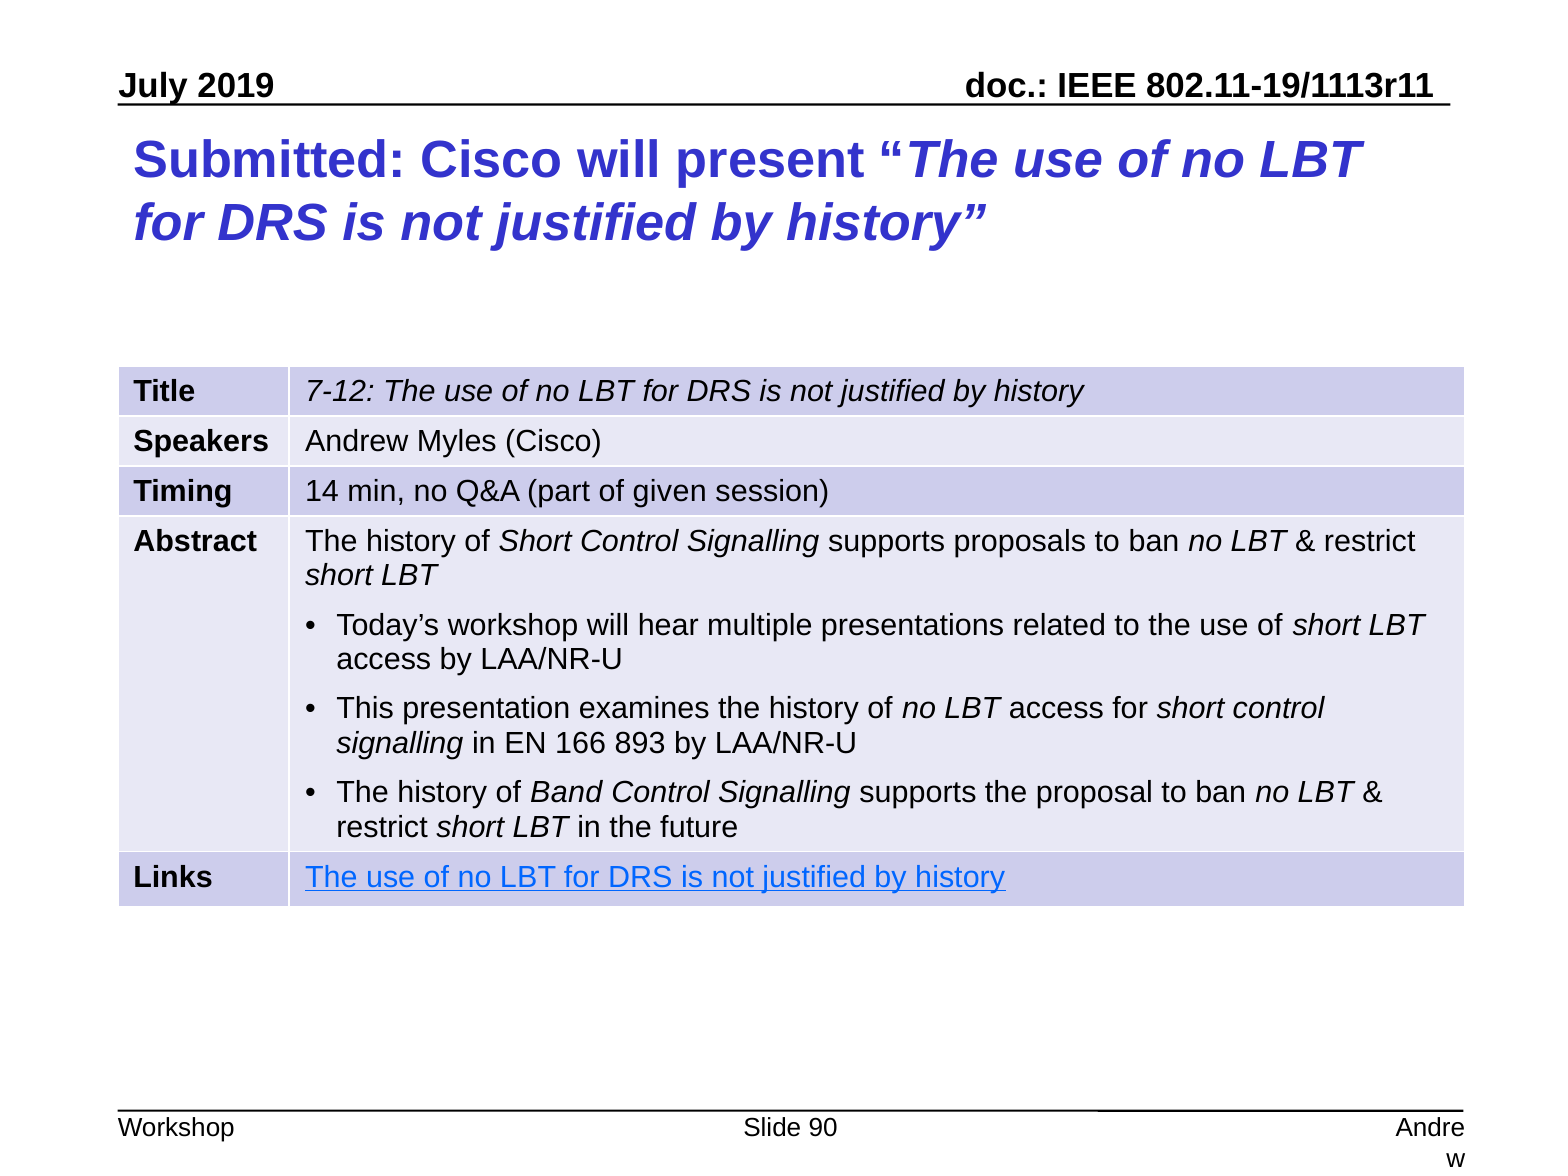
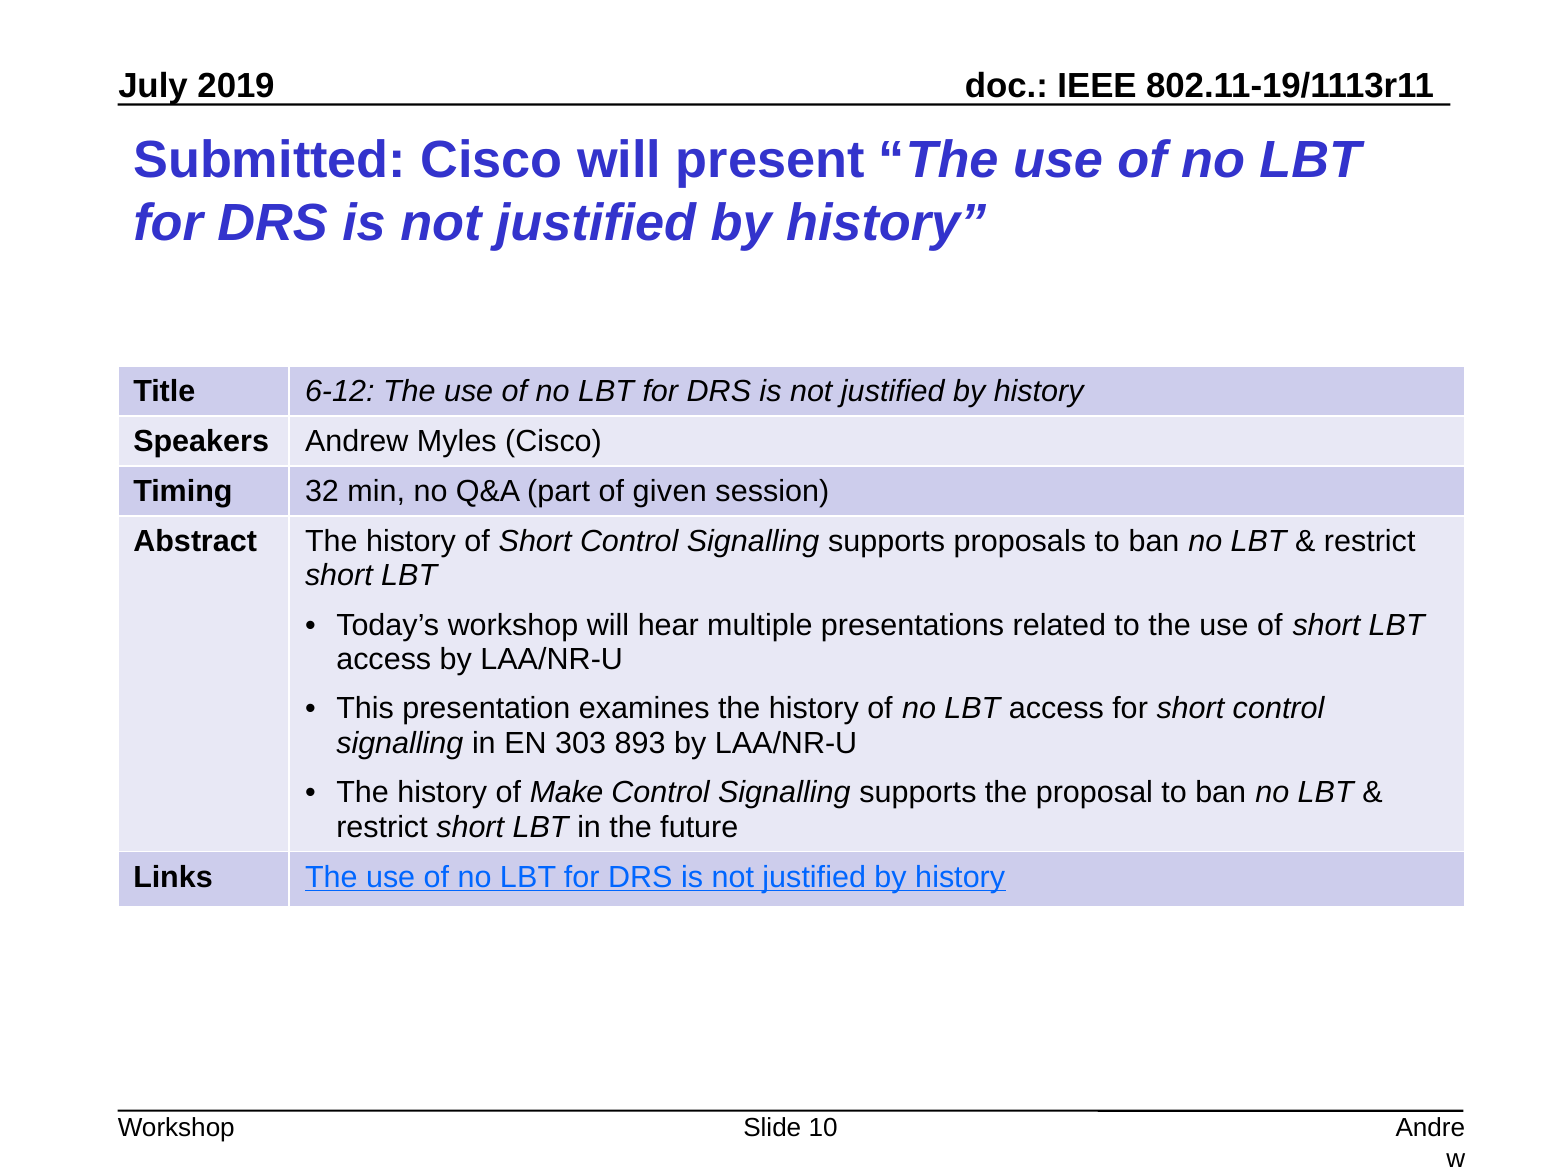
7-12: 7-12 -> 6-12 (340, 391)
14: 14 -> 32 (322, 491)
166: 166 -> 303 (581, 743)
Band: Band -> Make (567, 793)
90: 90 -> 10 (823, 1128)
